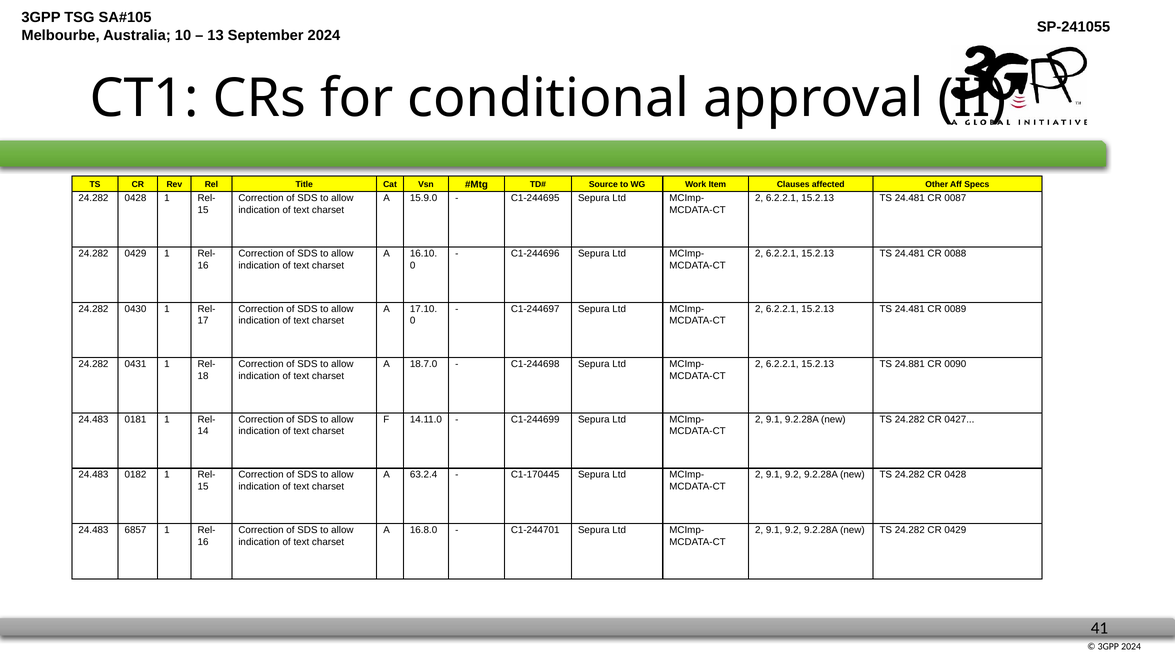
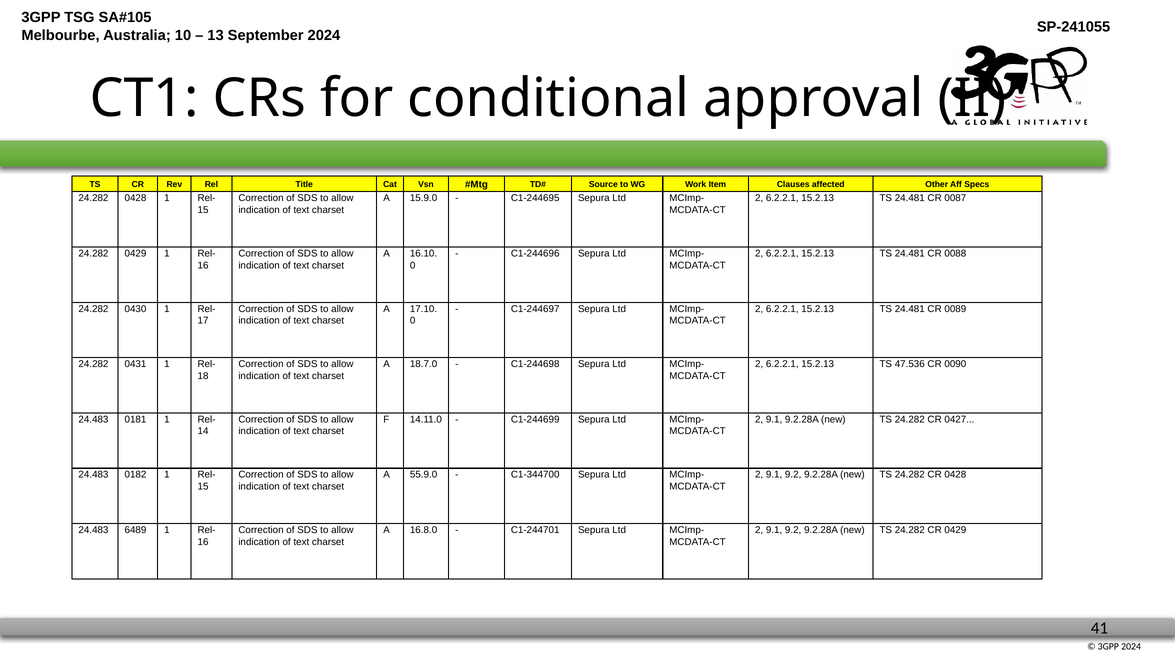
24.881: 24.881 -> 47.536 (910, 364)
63.2.4: 63.2.4 -> 55.9.0 (424, 475)
C1-170445: C1-170445 -> C1-344700 (535, 475)
6857: 6857 -> 6489 (135, 530)
